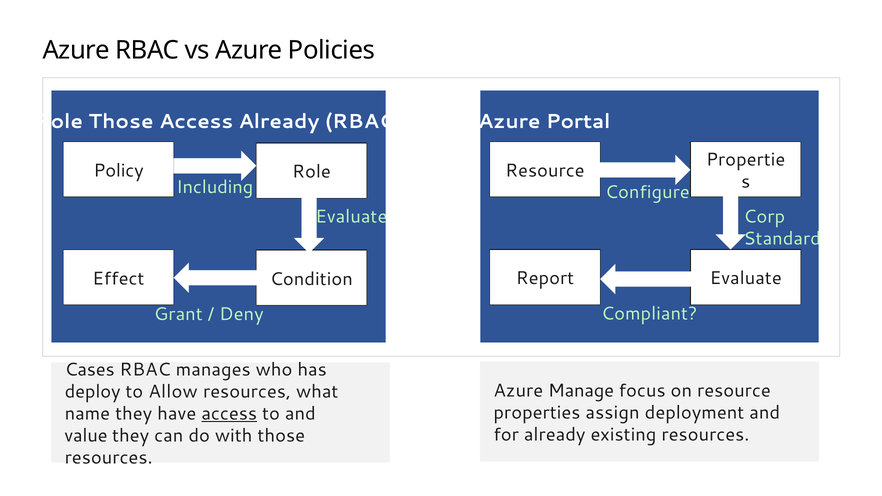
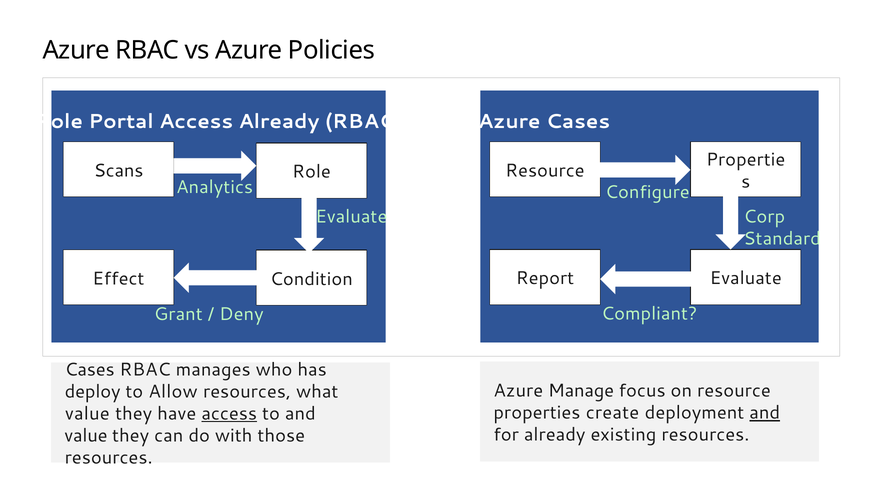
Role Those: Those -> Portal (121, 121)
Azure Portal: Portal -> Cases (578, 121)
Policy: Policy -> Scans (119, 171)
Including: Including -> Analytics (215, 187)
assign: assign -> create (612, 413)
and underline: none -> present (765, 413)
name: name -> value (87, 414)
